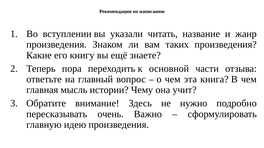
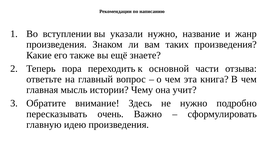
указали читать: читать -> нужно (163, 34)
книгу: книгу -> также (82, 55)
